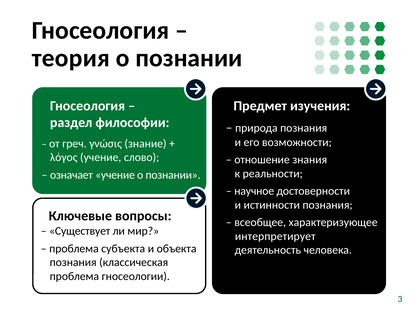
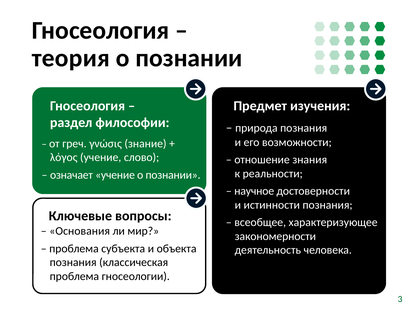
Существует: Существует -> Основания (80, 232)
интерпретирует: интерпретирует -> закономерности (275, 237)
